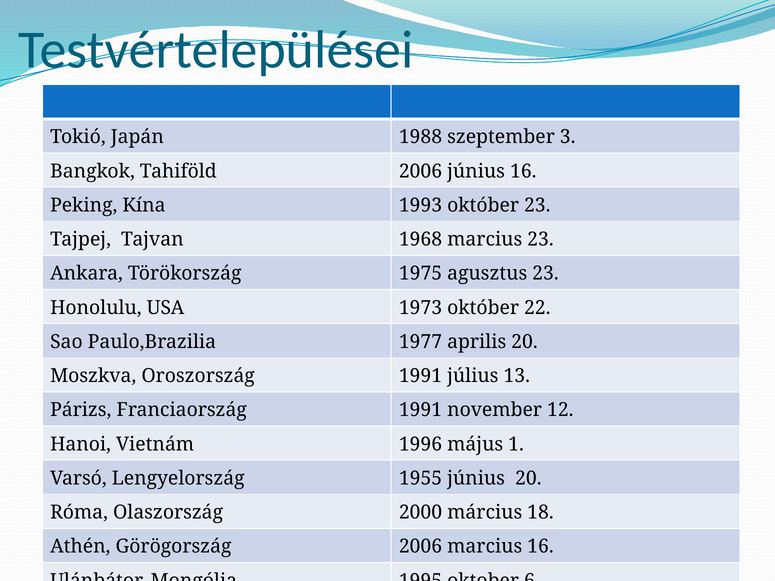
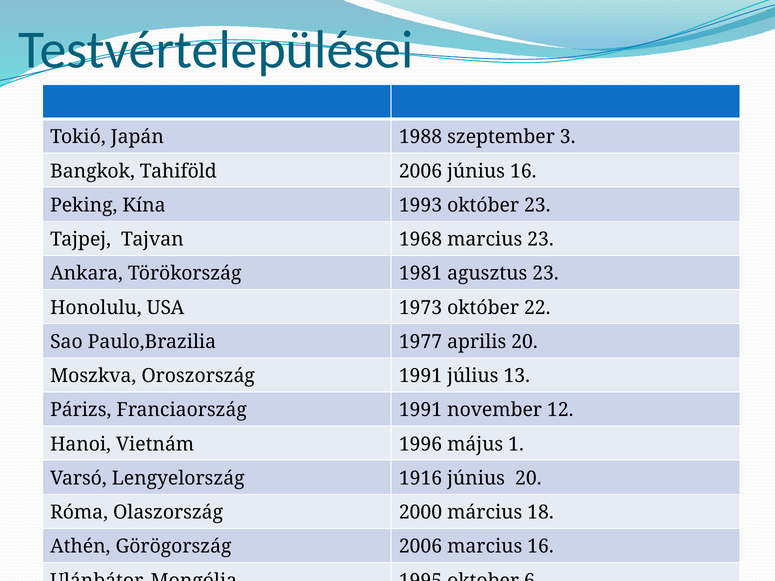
1975: 1975 -> 1981 (421, 274)
1955: 1955 -> 1916 (421, 478)
